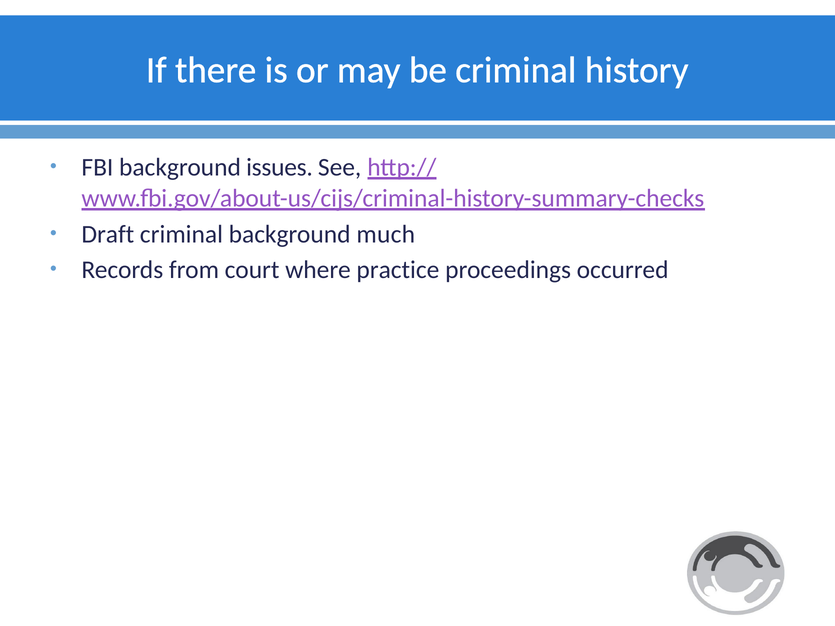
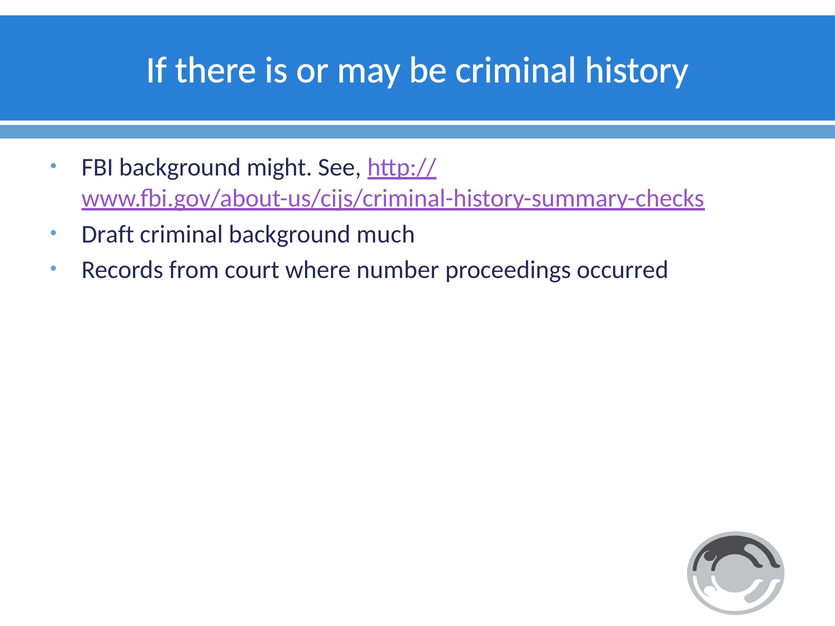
issues: issues -> might (279, 167)
practice: practice -> number (398, 270)
